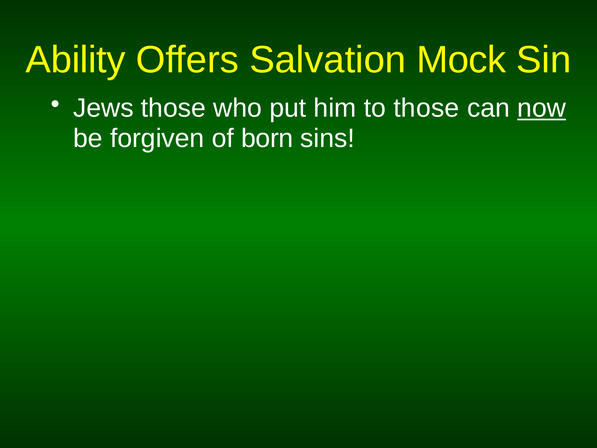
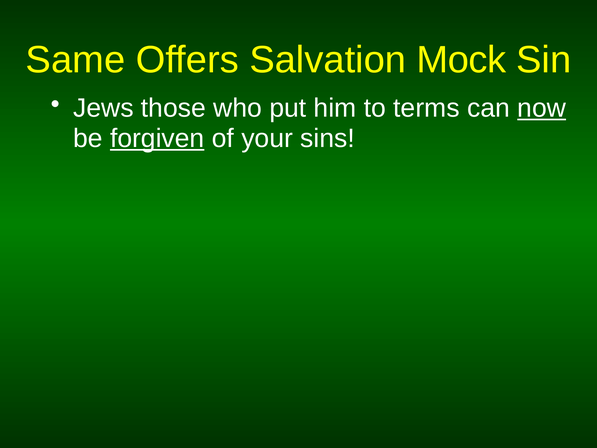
Ability: Ability -> Same (75, 60)
to those: those -> terms (426, 108)
forgiven underline: none -> present (157, 138)
born: born -> your (267, 138)
